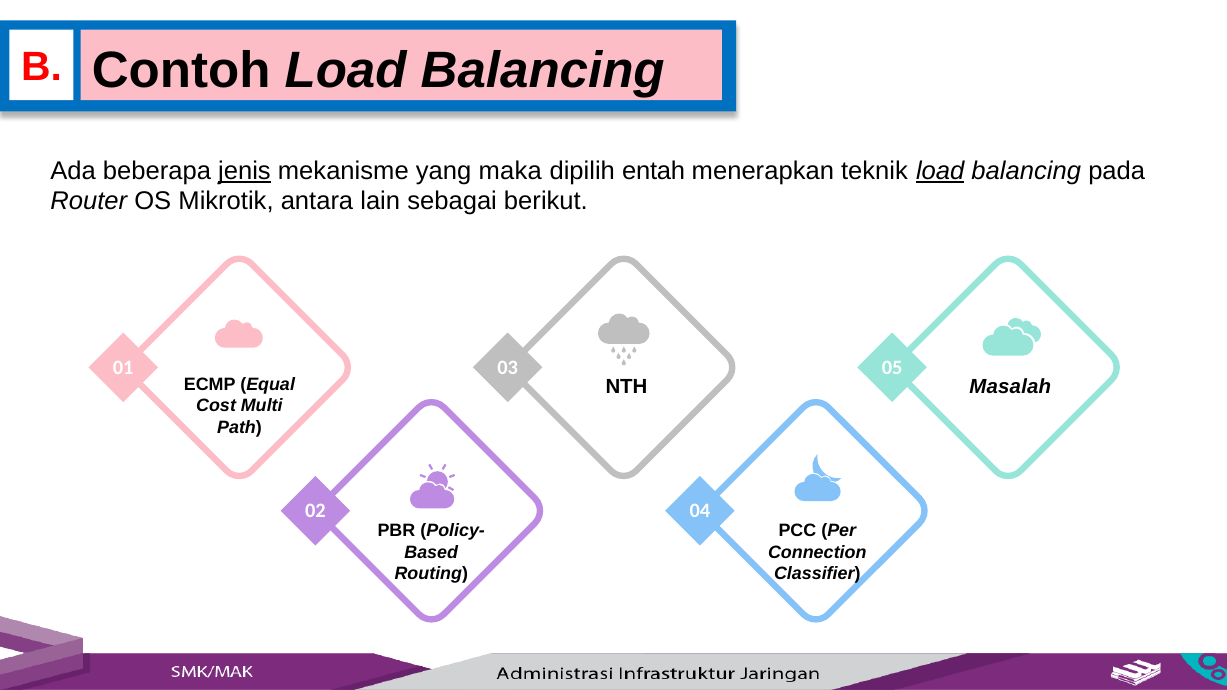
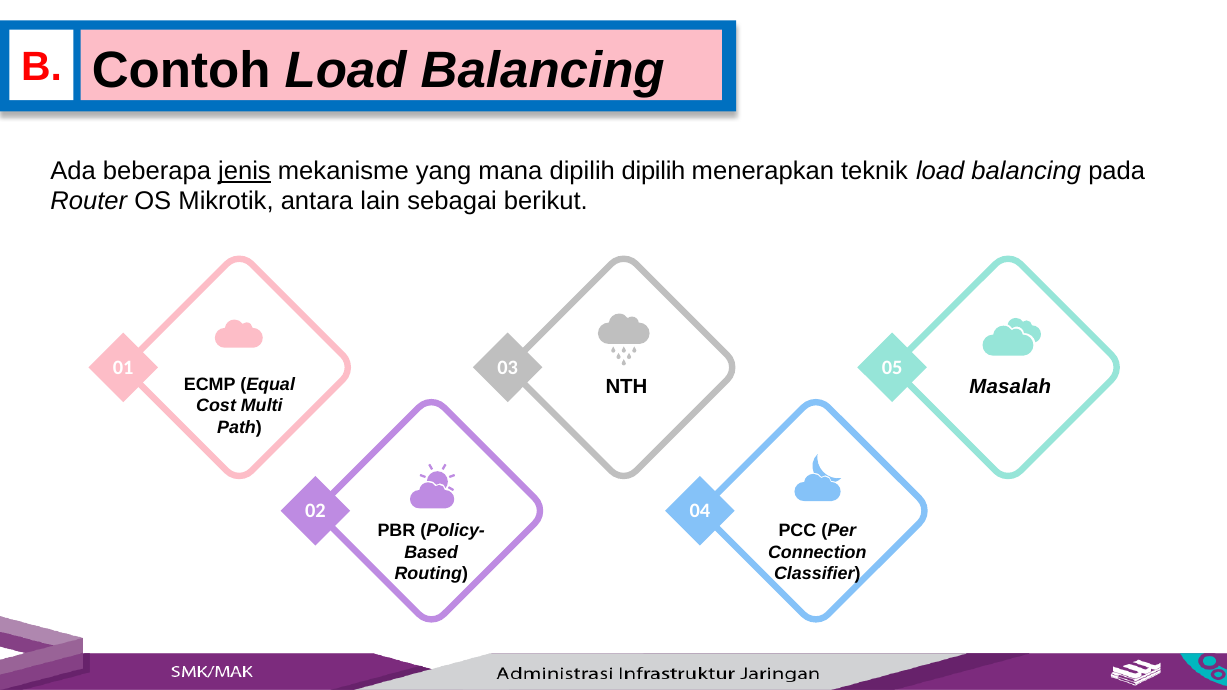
maka: maka -> mana (510, 171)
dipilih entah: entah -> dipilih (654, 171)
load underline: present -> none (940, 171)
